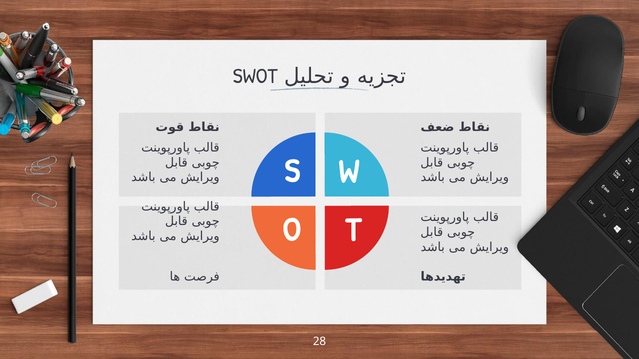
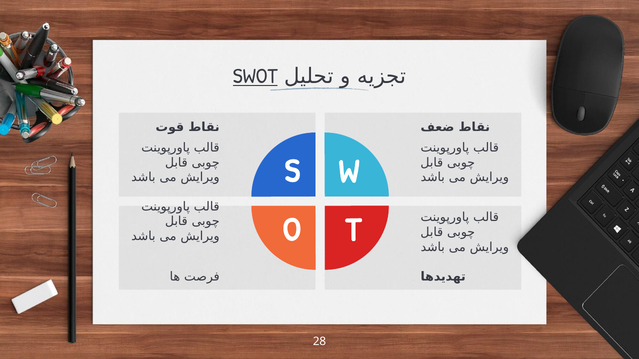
SWOT underline: none -> present (255, 76)
